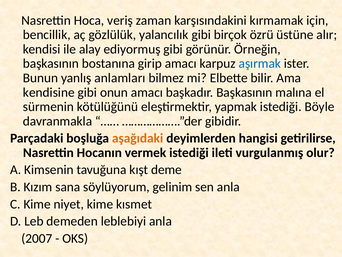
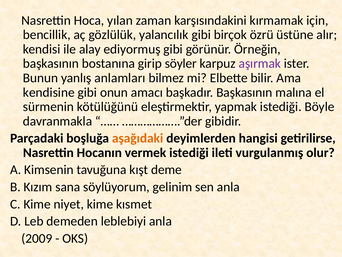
veriş: veriş -> yılan (120, 20)
girip amacı: amacı -> söyler (181, 63)
aşırmak colour: blue -> purple (260, 63)
2007: 2007 -> 2009 (37, 238)
